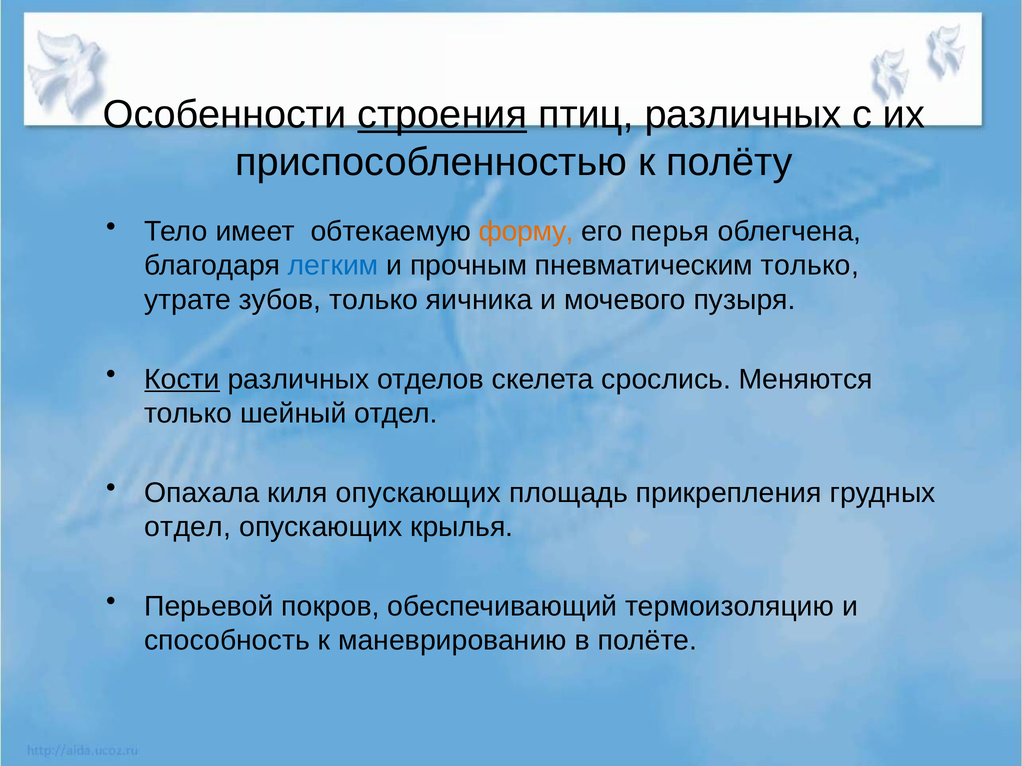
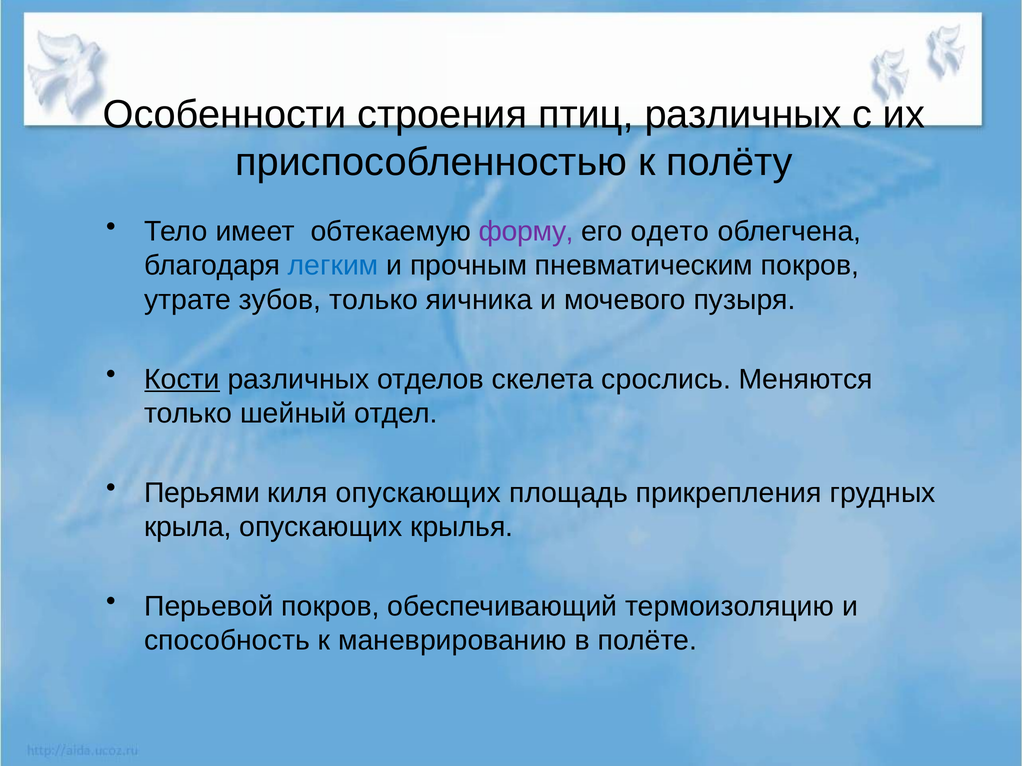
строения underline: present -> none (442, 115)
форму colour: orange -> purple (526, 232)
перья: перья -> одето (670, 232)
пневматическим только: только -> покров (810, 266)
Опахала: Опахала -> Перьями (202, 493)
отдел: отдел -> крыла (188, 527)
